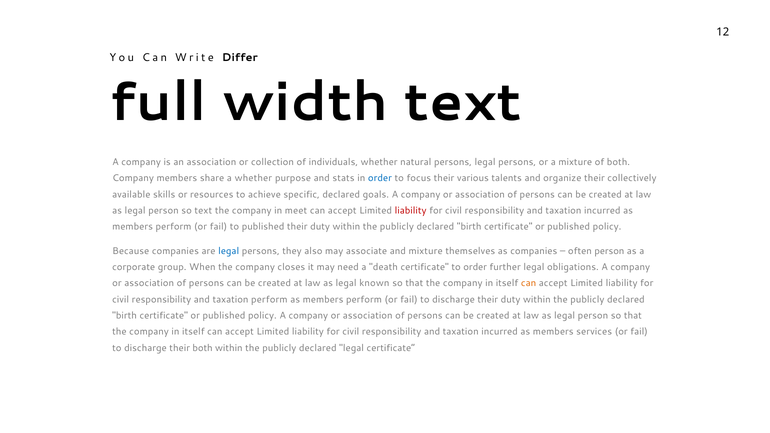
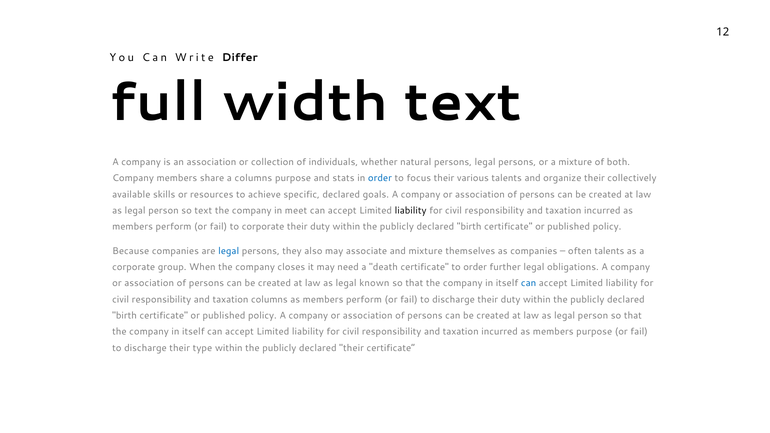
a whether: whether -> columns (253, 178)
liability colour: red -> black (411, 211)
to published: published -> corporate (263, 227)
often person: person -> talents (609, 251)
can colour: orange -> blue (529, 283)
taxation perform: perform -> columns (269, 300)
members services: services -> purpose (594, 332)
their both: both -> type (202, 348)
declared legal: legal -> their (352, 348)
